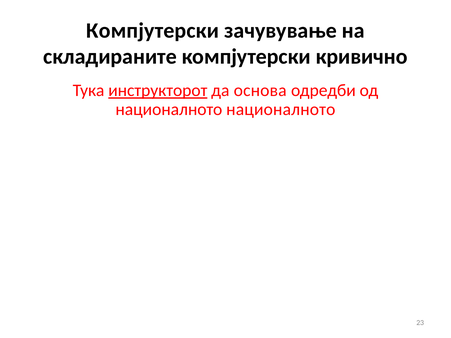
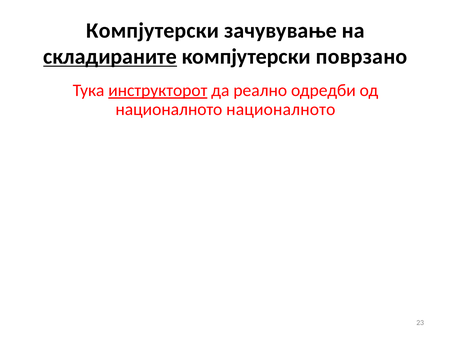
складираните underline: none -> present (110, 57)
кривично: кривично -> поврзано (362, 57)
основа: основа -> реално (260, 91)
